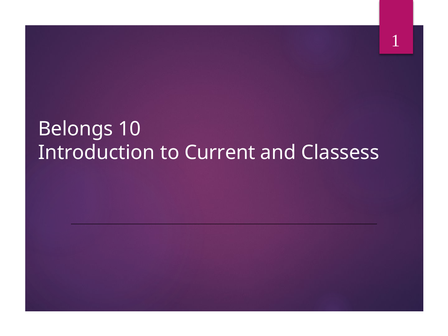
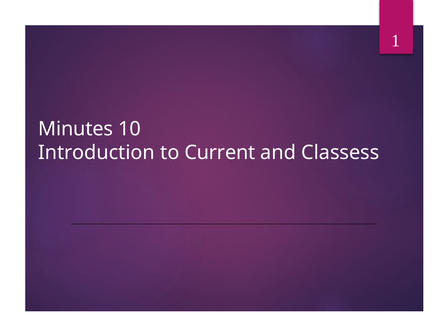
Belongs: Belongs -> Minutes (76, 129)
